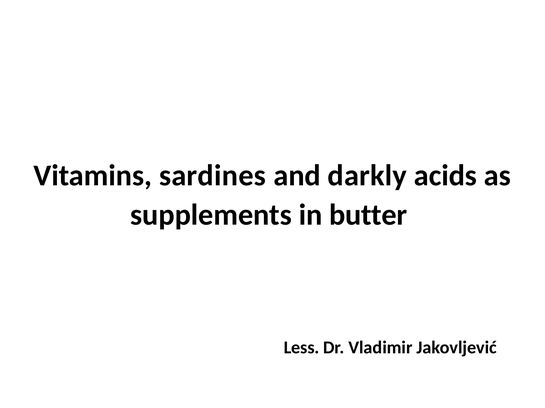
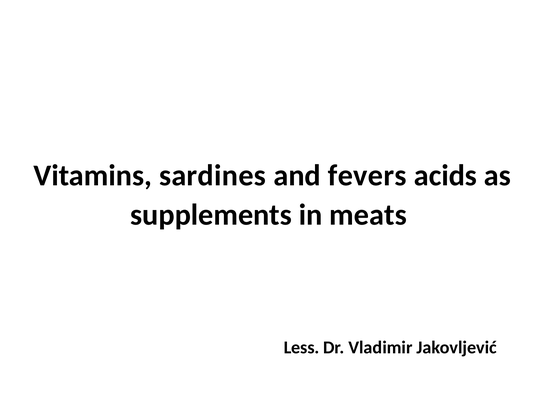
darkly: darkly -> fevers (367, 176)
butter: butter -> meats (368, 215)
